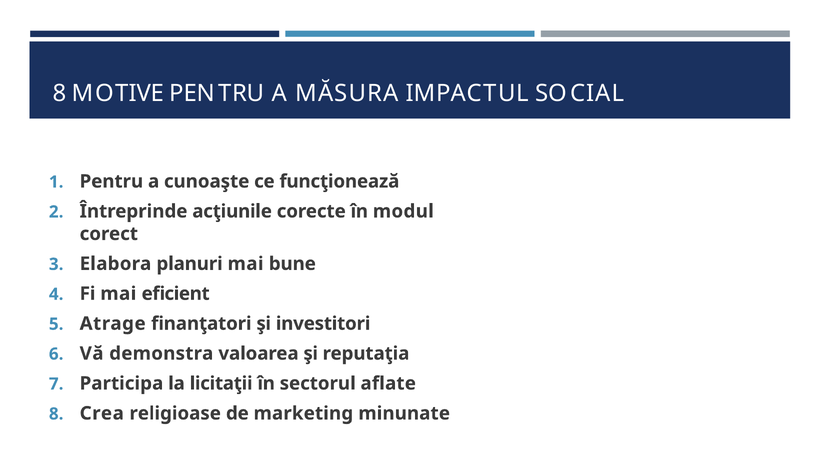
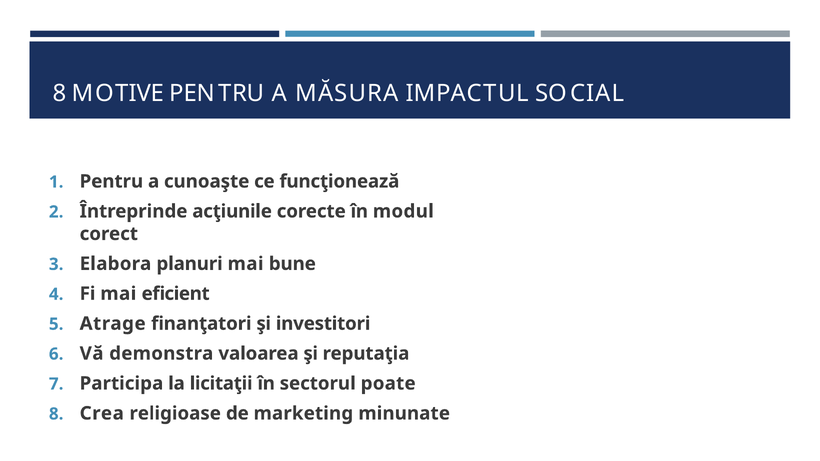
aflate: aflate -> poate (388, 384)
